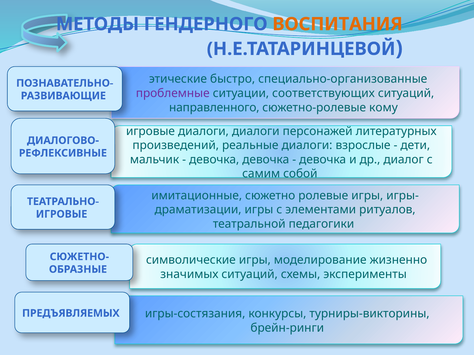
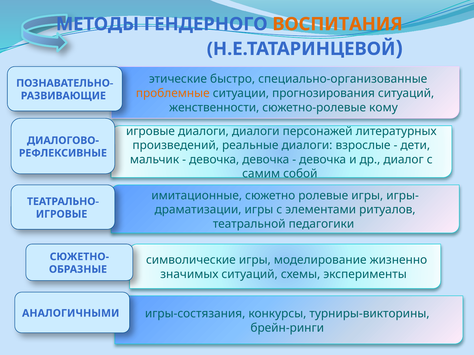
проблемные colour: purple -> orange (173, 93)
соответствующих: соответствующих -> прогнозирования (323, 93)
направленного: направленного -> женственности (214, 108)
ПРЕДЪЯВЛЯЕМЫХ: ПРЕДЪЯВЛЯЕМЫХ -> АНАЛОГИЧНЫМИ (71, 314)
